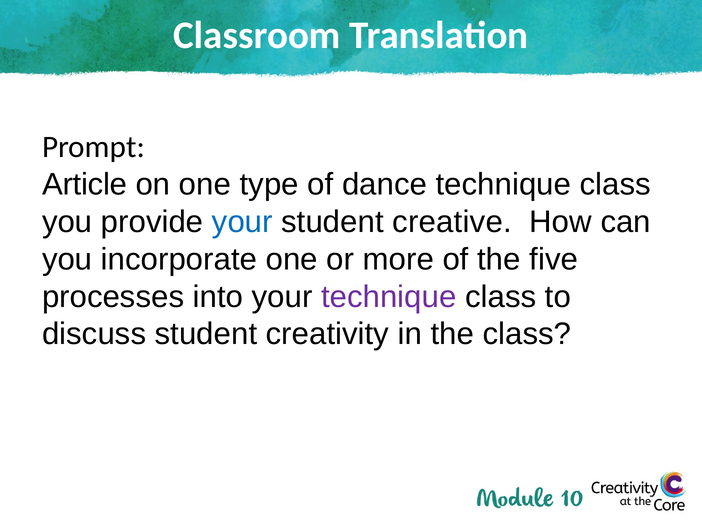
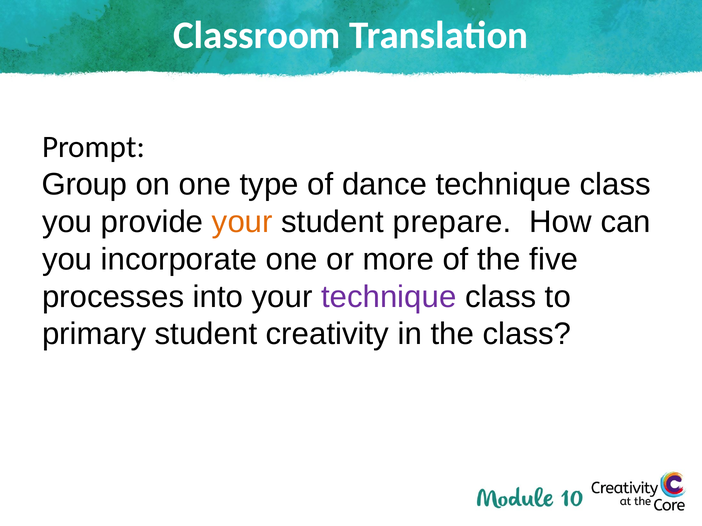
Article: Article -> Group (85, 185)
your colour: blue -> orange (242, 222)
creative: creative -> prepare (452, 222)
discuss: discuss -> primary (94, 334)
